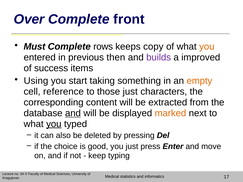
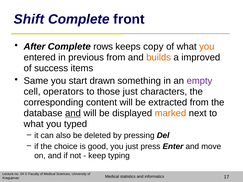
Over: Over -> Shift (29, 19)
Must: Must -> After (34, 47)
previous then: then -> from (116, 57)
builds colour: purple -> orange (159, 57)
Using: Using -> Same (36, 81)
taking: taking -> drawn (102, 81)
empty colour: orange -> purple (199, 81)
reference: reference -> operators (63, 92)
you underline: present -> none (54, 124)
